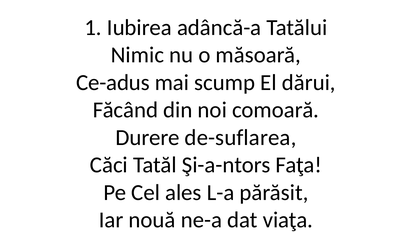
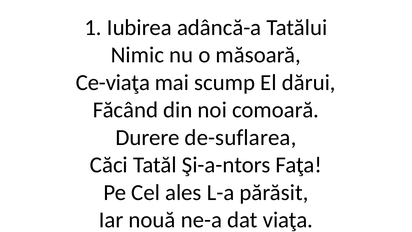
Ce-adus: Ce-adus -> Ce-viaţa (113, 82)
